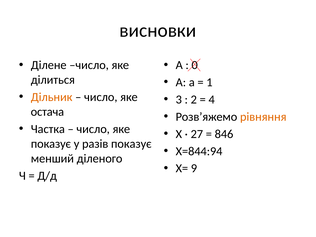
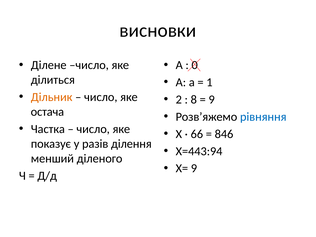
3: 3 -> 2 (179, 100)
2: 2 -> 8 (194, 100)
4: 4 -> 9 (212, 100)
рівняння colour: orange -> blue (263, 117)
27: 27 -> 66 (197, 134)
разів показує: показує -> ділення (131, 144)
Х=844:94: Х=844:94 -> Х=443:94 (199, 151)
